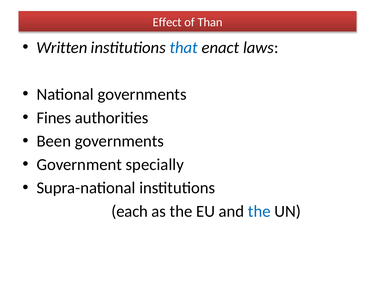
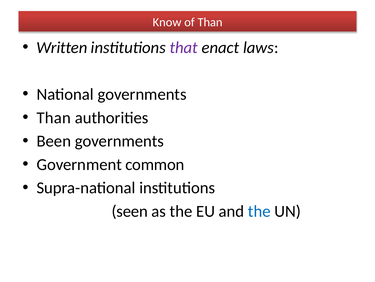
Effect: Effect -> Know (167, 22)
that colour: blue -> purple (184, 47)
Fines: Fines -> Than (54, 117)
specially: specially -> common (155, 164)
each: each -> seen (130, 211)
